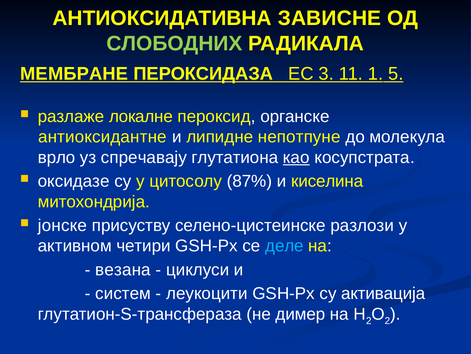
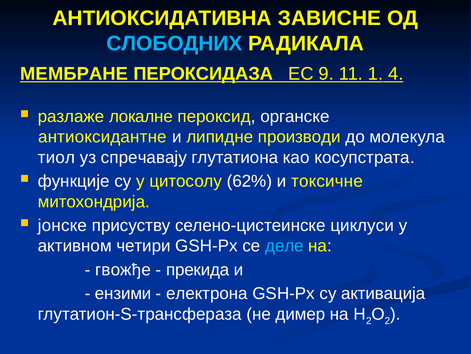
СЛОБОДНИХ colour: light green -> light blue (174, 43)
3: 3 -> 9 (326, 74)
5: 5 -> 4 (396, 74)
непотпуне: непотпуне -> производи (299, 137)
врло: врло -> тиол (56, 157)
као underline: present -> none (296, 157)
оксидазе: оксидазе -> функције (74, 181)
87%: 87% -> 62% (249, 181)
киселина: киселина -> токсичне (327, 181)
разлози: разлози -> циклуси (362, 225)
везана: везана -> гвожђе (123, 269)
циклуси: циклуси -> прекида (198, 269)
систем: систем -> ензими (123, 293)
леукоцити: леукоцити -> електрона (207, 293)
